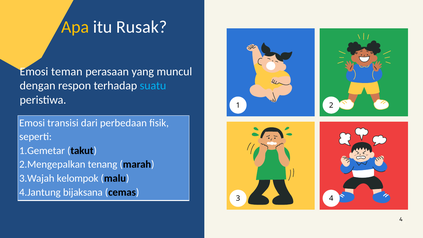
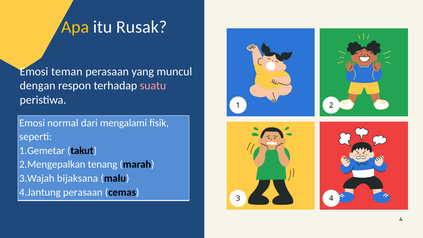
suatu colour: light blue -> pink (153, 86)
transisi: transisi -> normal (63, 123)
perbedaan: perbedaan -> mengalami (124, 123)
kelompok: kelompok -> bijaksana (78, 178)
bijaksana: bijaksana -> perasaan (83, 192)
